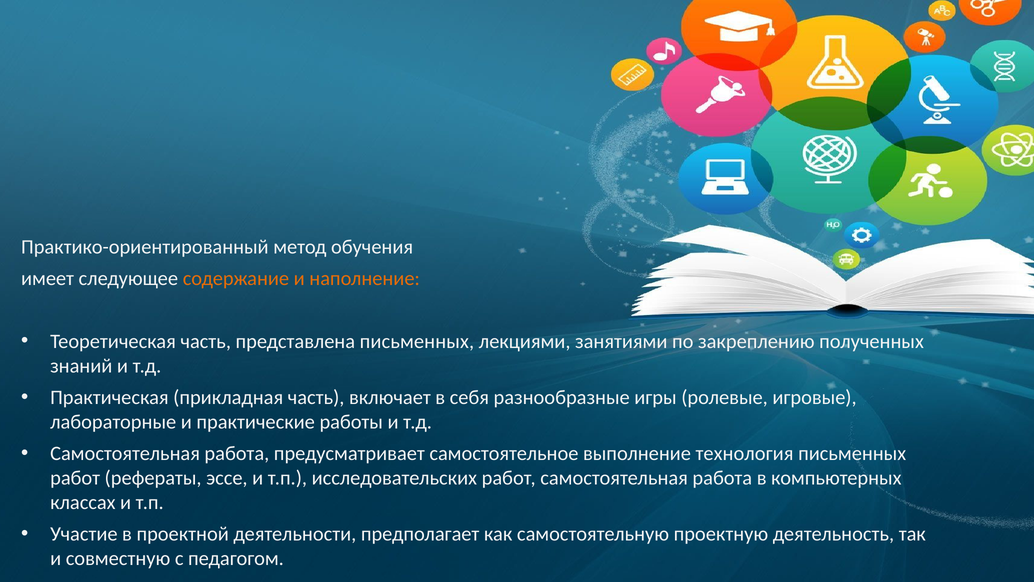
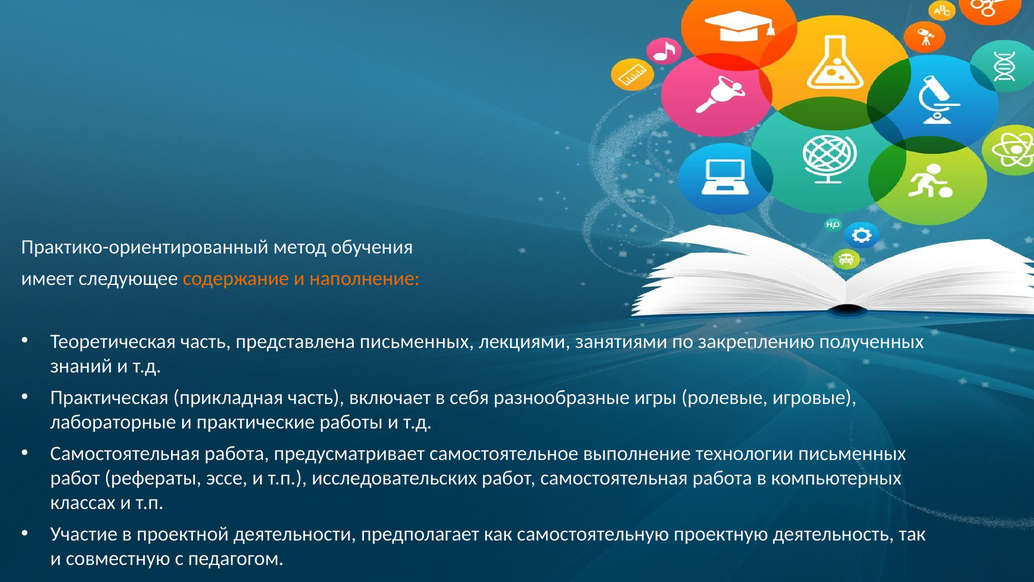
технология: технология -> технологии (745, 453)
